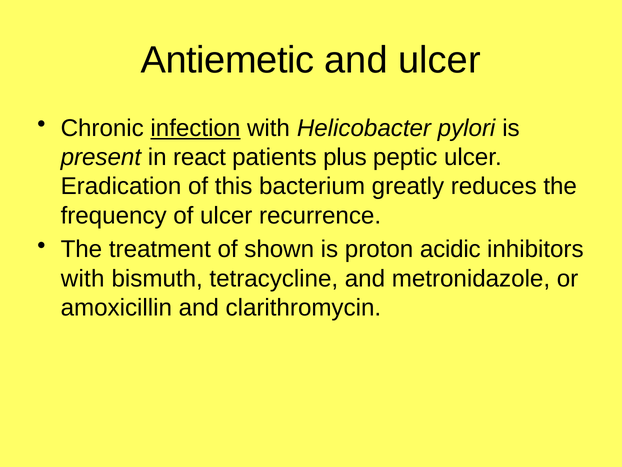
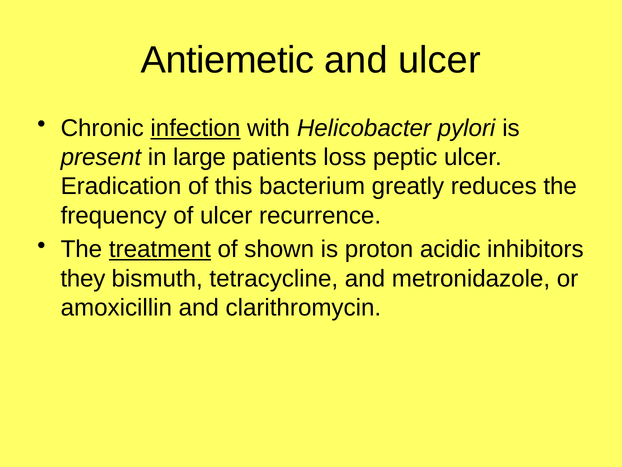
react: react -> large (200, 157)
plus: plus -> loss (345, 157)
treatment underline: none -> present (160, 249)
with: with -> they (83, 278)
